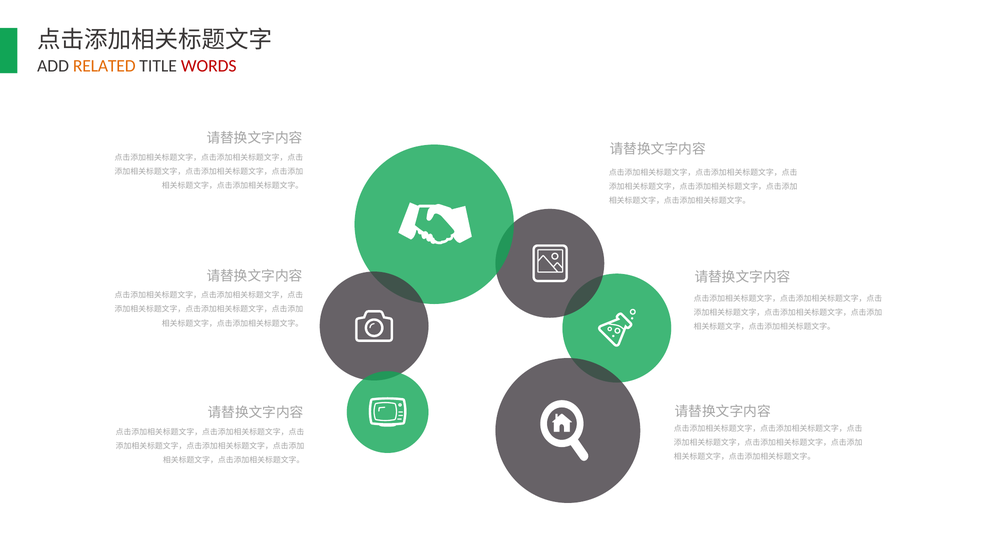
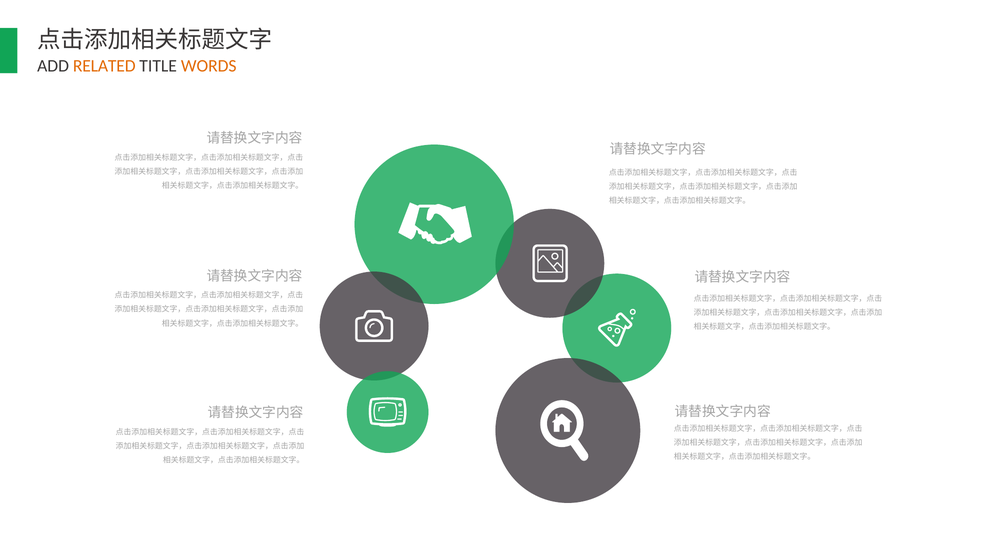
WORDS colour: red -> orange (209, 66)
